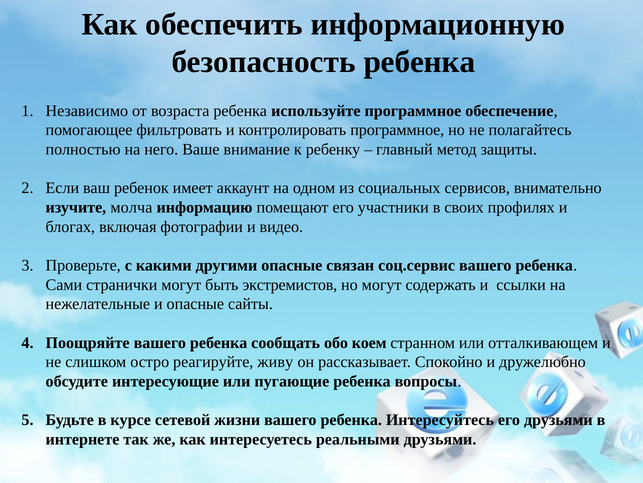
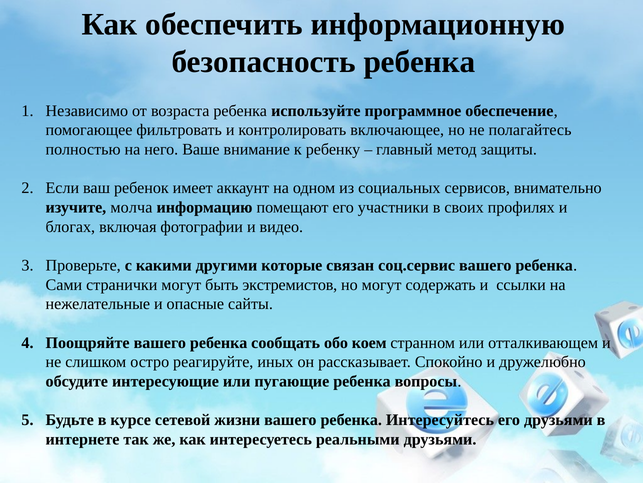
контролировать программное: программное -> включающее (397, 130)
другими опасные: опасные -> которые (292, 265)
живу: живу -> иных (275, 361)
